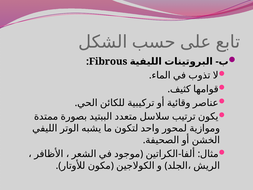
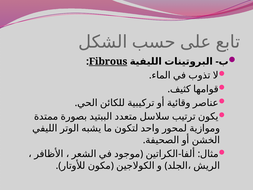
Fibrous underline: none -> present (108, 61)
